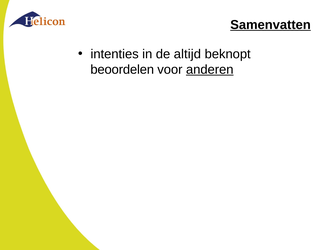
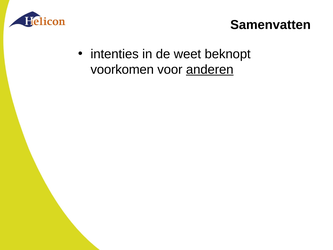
Samenvatten underline: present -> none (271, 25)
altijd: altijd -> weet (187, 54)
beoordelen: beoordelen -> voorkomen (122, 69)
